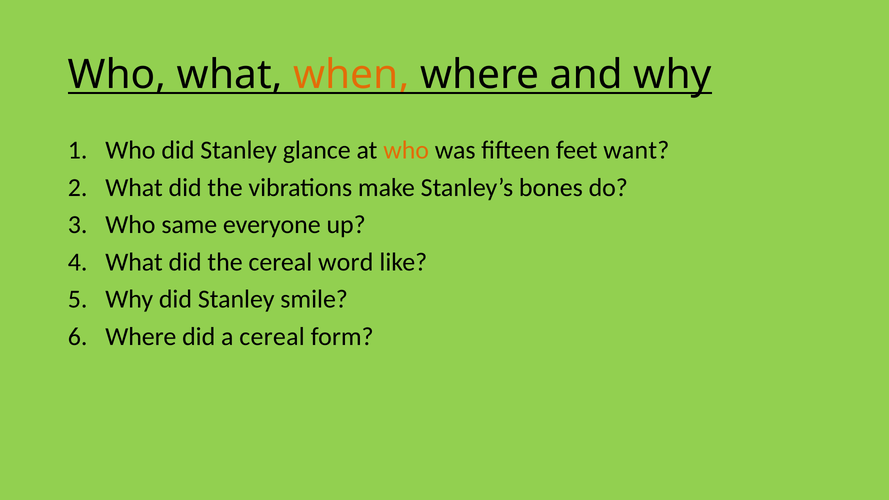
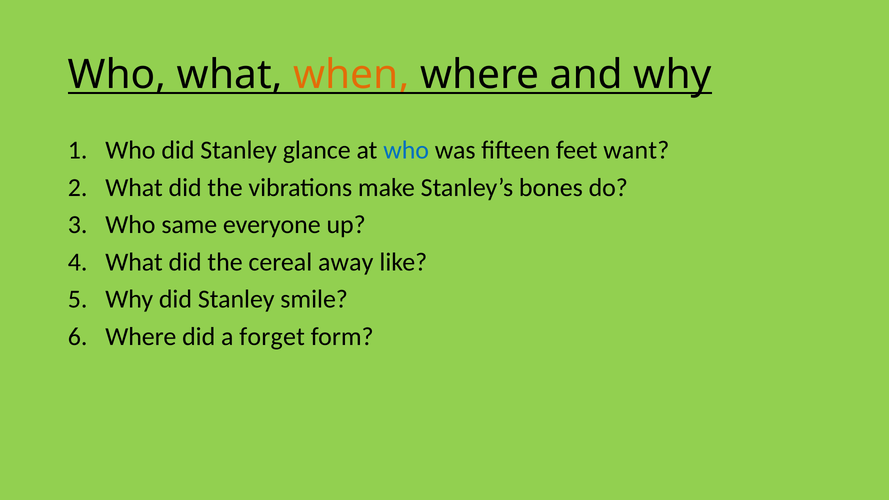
who colour: orange -> blue (406, 150)
word: word -> away (346, 262)
a cereal: cereal -> forget (272, 337)
